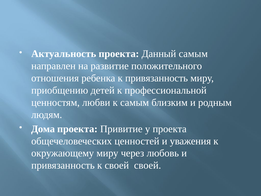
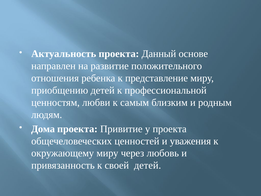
Данный самым: самым -> основе (193, 54)
к привязанность: привязанность -> представление (157, 78)
своей своей: своей -> детей (148, 165)
